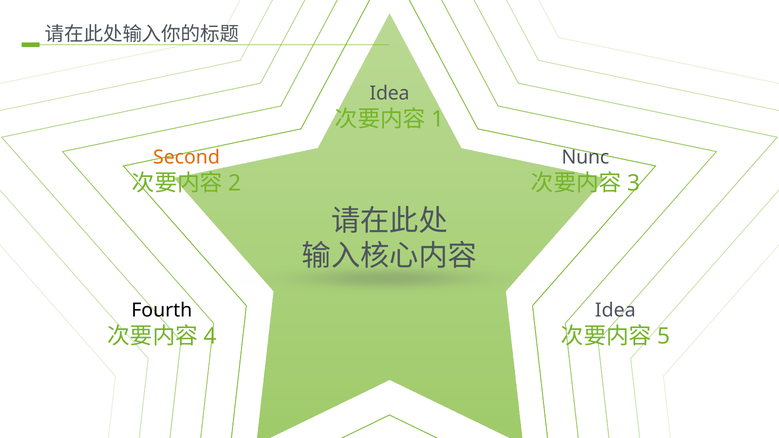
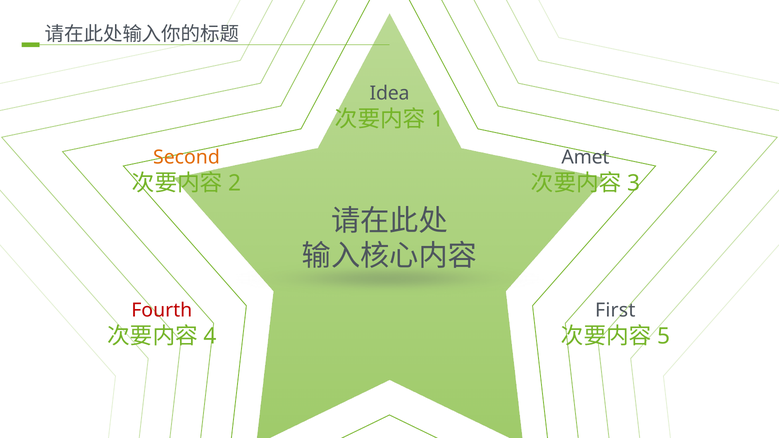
Nunc: Nunc -> Amet (585, 157)
Fourth colour: black -> red (162, 311)
Idea: Idea -> First (615, 311)
